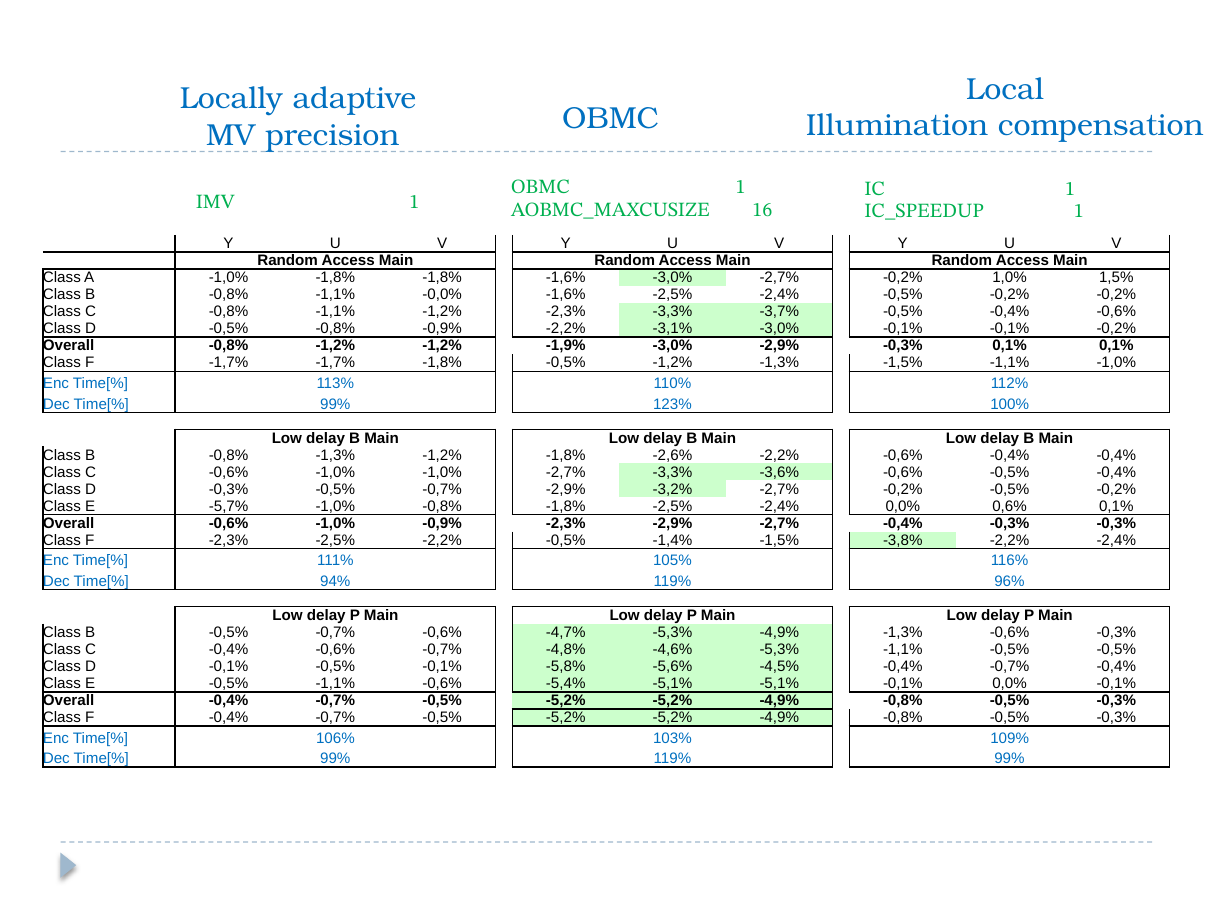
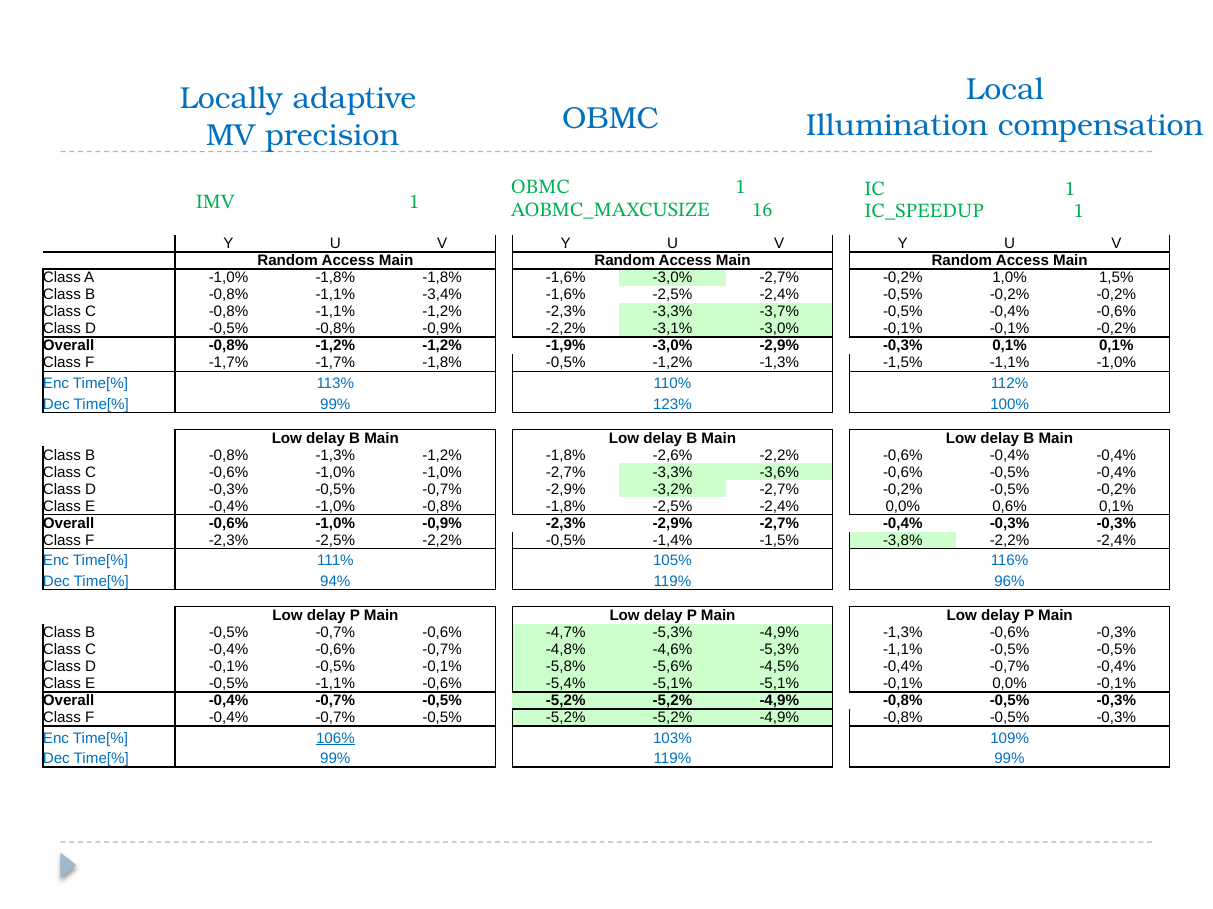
-0,0%: -0,0% -> -3,4% (442, 295)
E -5,7%: -5,7% -> -0,4% (229, 507)
106% underline: none -> present (335, 739)
